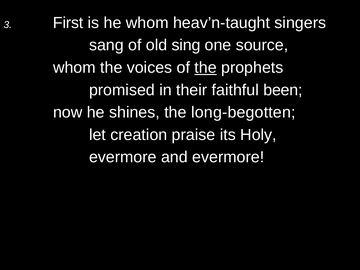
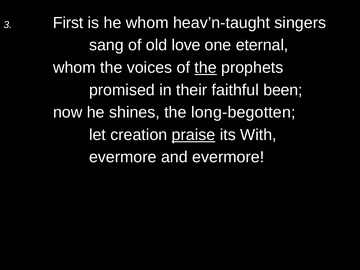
sing: sing -> love (186, 45)
source: source -> eternal (262, 45)
praise underline: none -> present (194, 135)
Holy: Holy -> With (258, 135)
